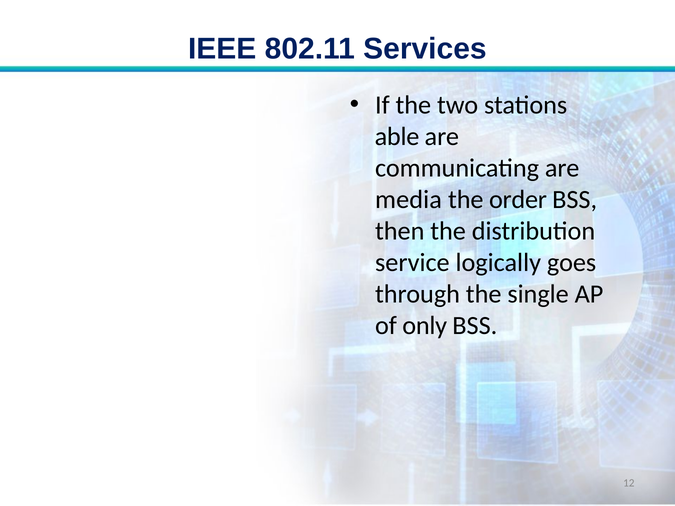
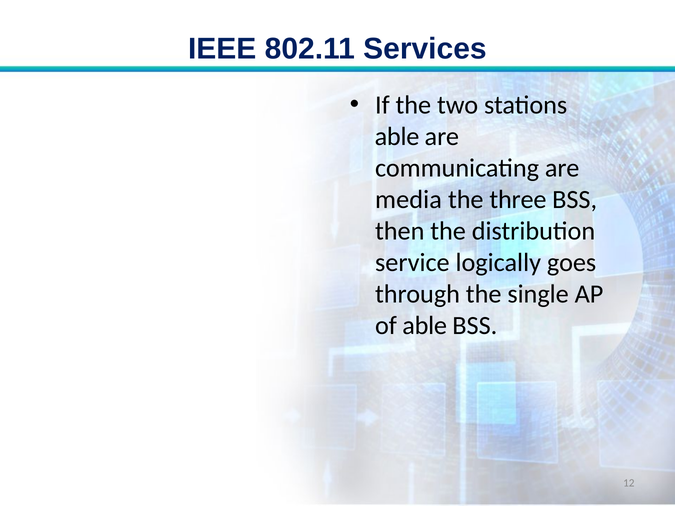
order: order -> three (518, 200)
of only: only -> able (425, 326)
